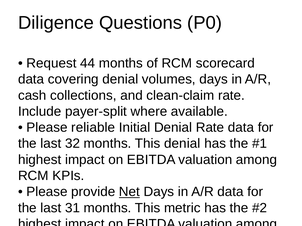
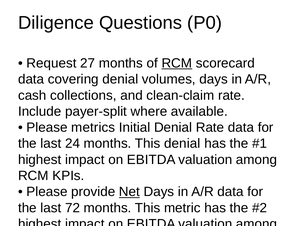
44: 44 -> 27 (88, 63)
RCM underline: none -> present (177, 63)
reliable: reliable -> metrics (93, 128)
32: 32 -> 24 (73, 144)
31: 31 -> 72 (73, 208)
